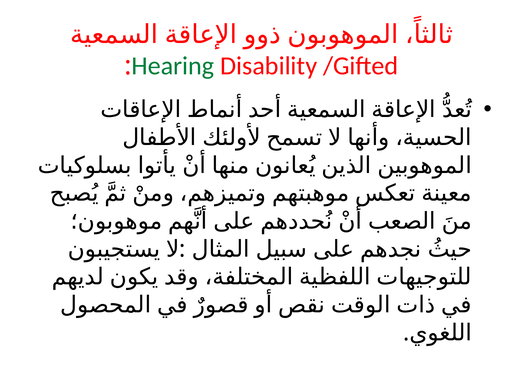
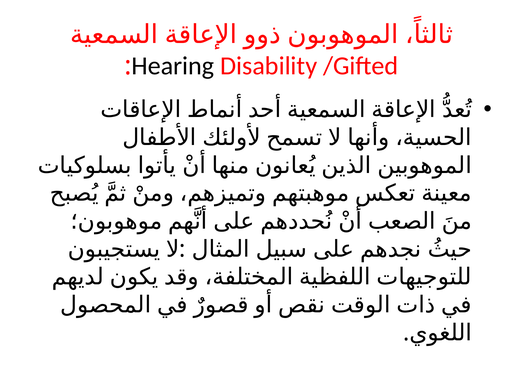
Hearing colour: green -> black (173, 66)
